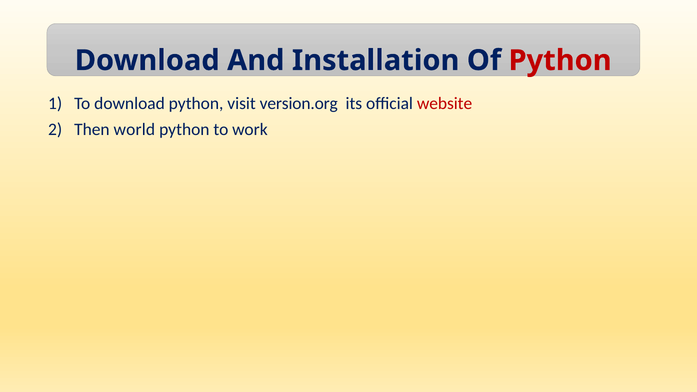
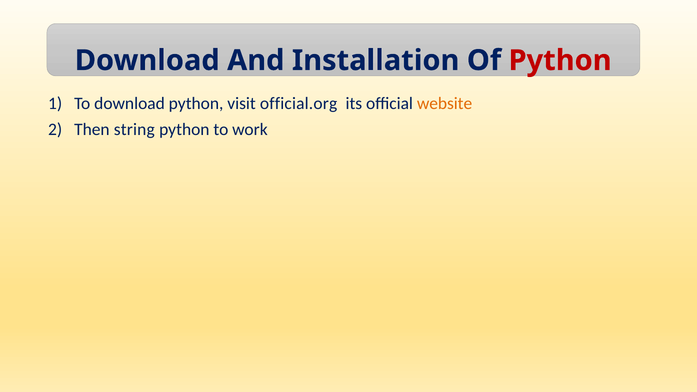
version.org: version.org -> official.org (299, 104)
website colour: red -> orange (445, 104)
world: world -> string (134, 130)
